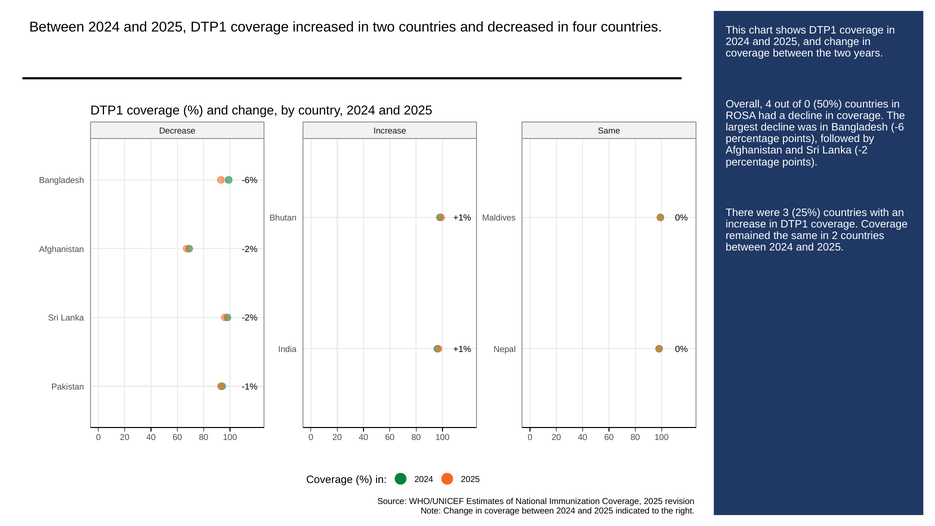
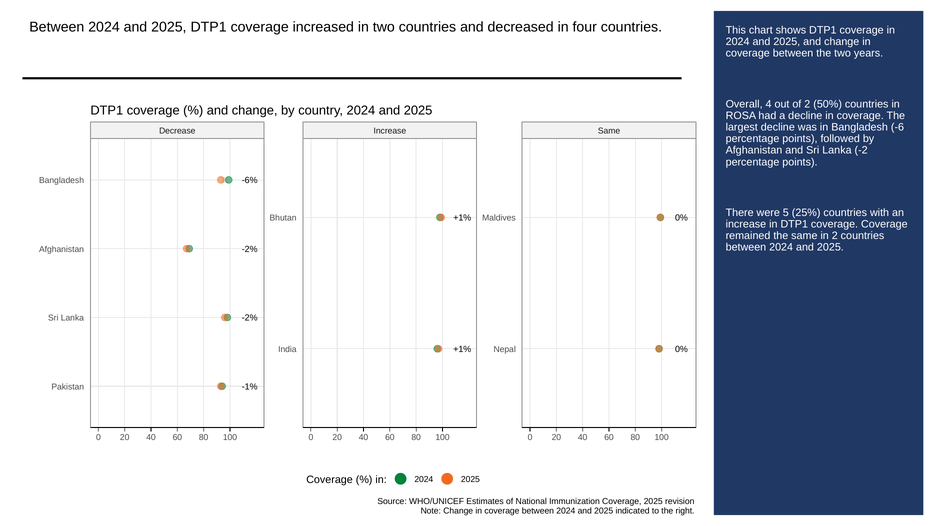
of 0: 0 -> 2 (807, 104)
3: 3 -> 5 (786, 213)
